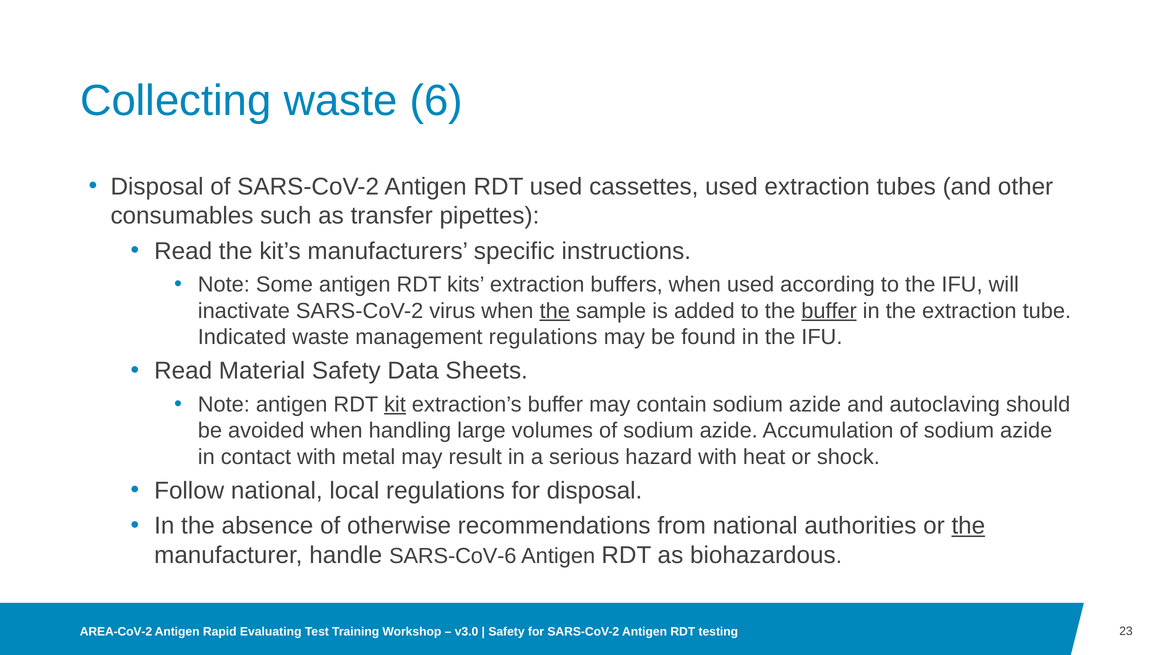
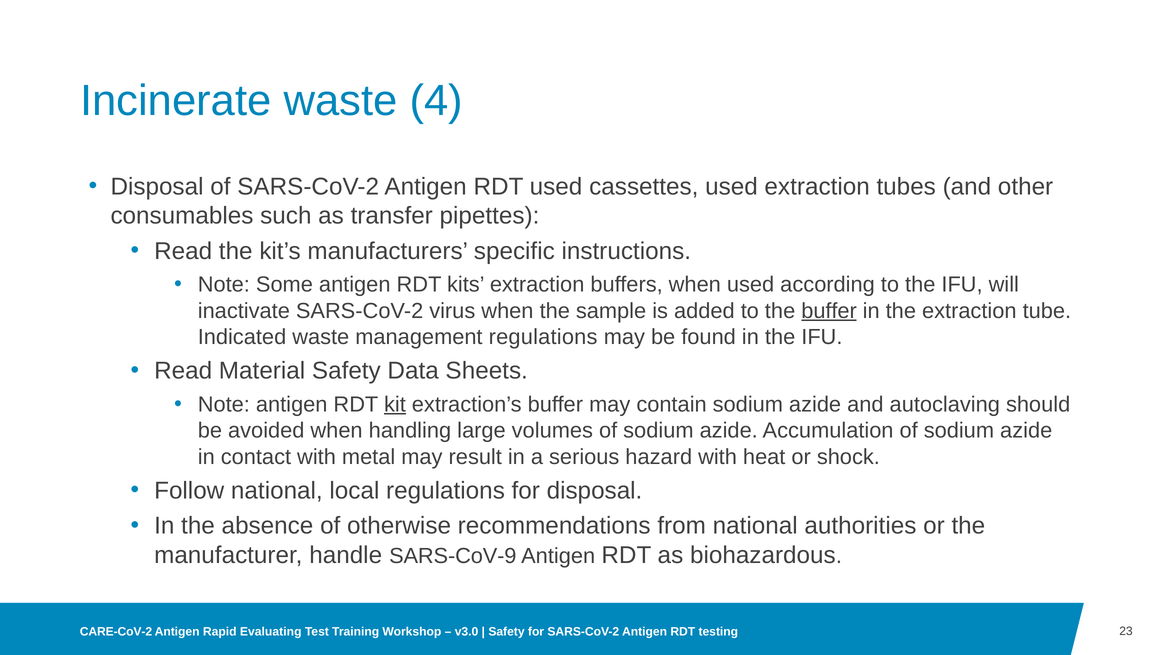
Collecting: Collecting -> Incinerate (176, 101)
6: 6 -> 4 (436, 101)
the underline: present -> none (555, 311)
the underline: present -> none (968, 526)
SARS-CoV-6: SARS-CoV-6 -> SARS-CoV-9 (453, 556)
AREA-CoV-2: AREA-CoV-2 -> CARE-CoV-2 (116, 632)
